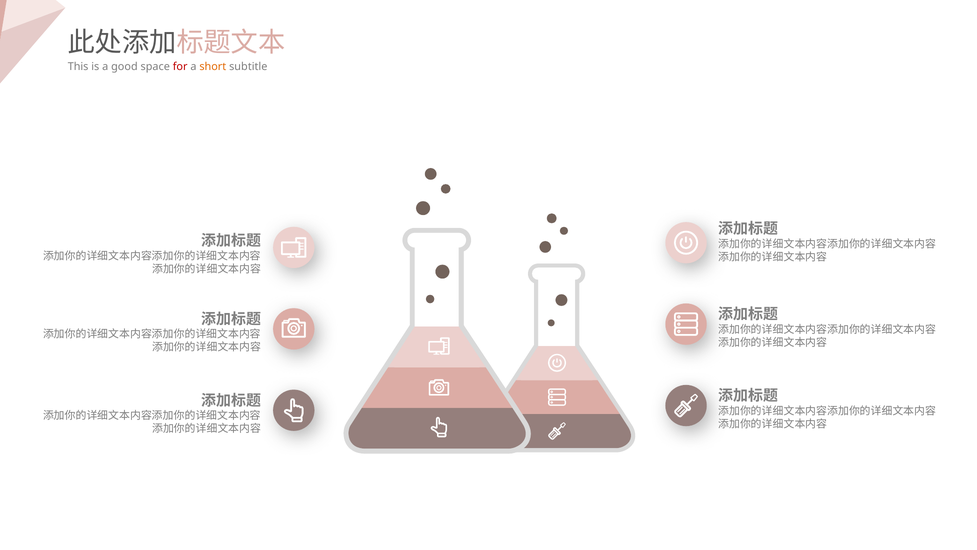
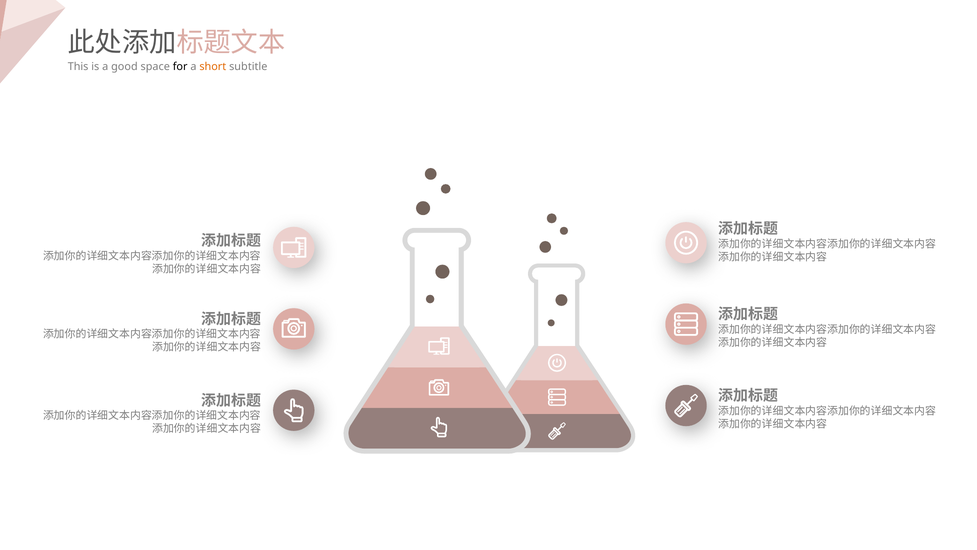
for colour: red -> black (180, 66)
